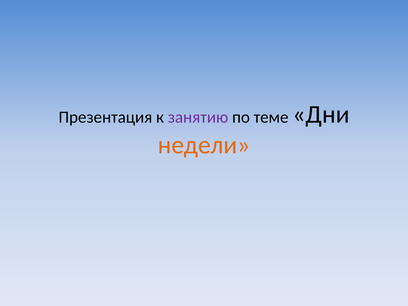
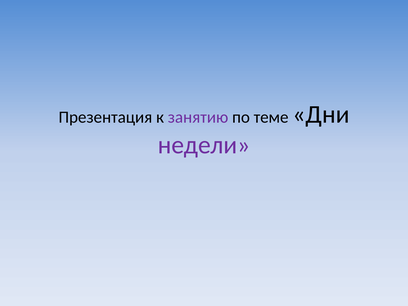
недели colour: orange -> purple (204, 145)
